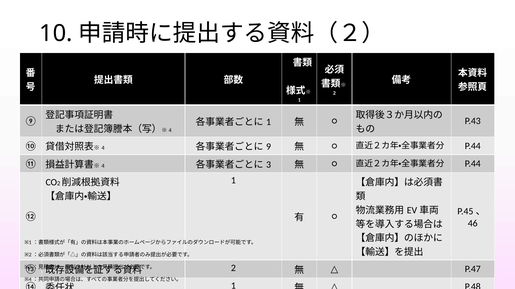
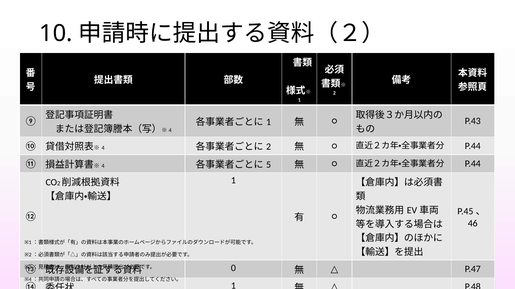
9: 9 -> 2 (269, 147)
3: 3 -> 5 (269, 165)
2: 2 -> 0 (233, 269)
